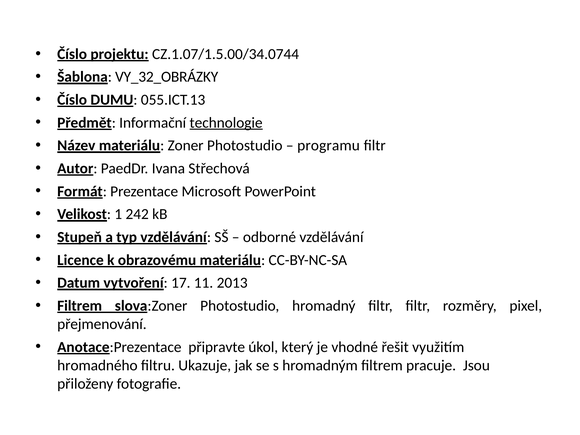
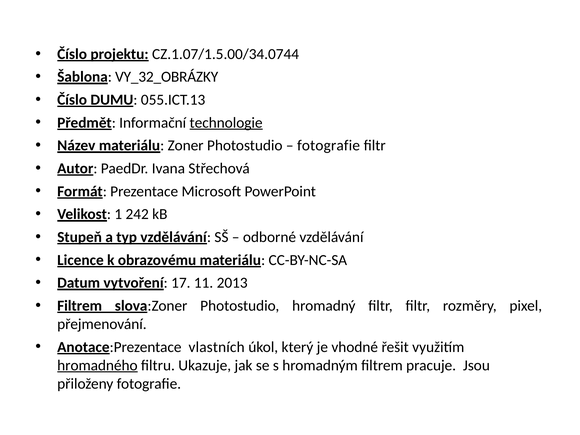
programu: programu -> fotografie (329, 146)
připravte: připravte -> vlastních (217, 347)
hromadného underline: none -> present (97, 365)
